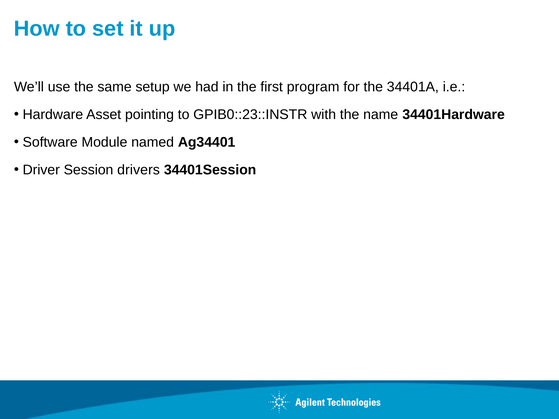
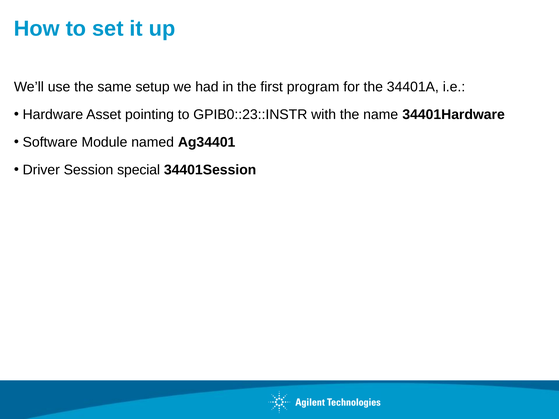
drivers: drivers -> special (139, 170)
